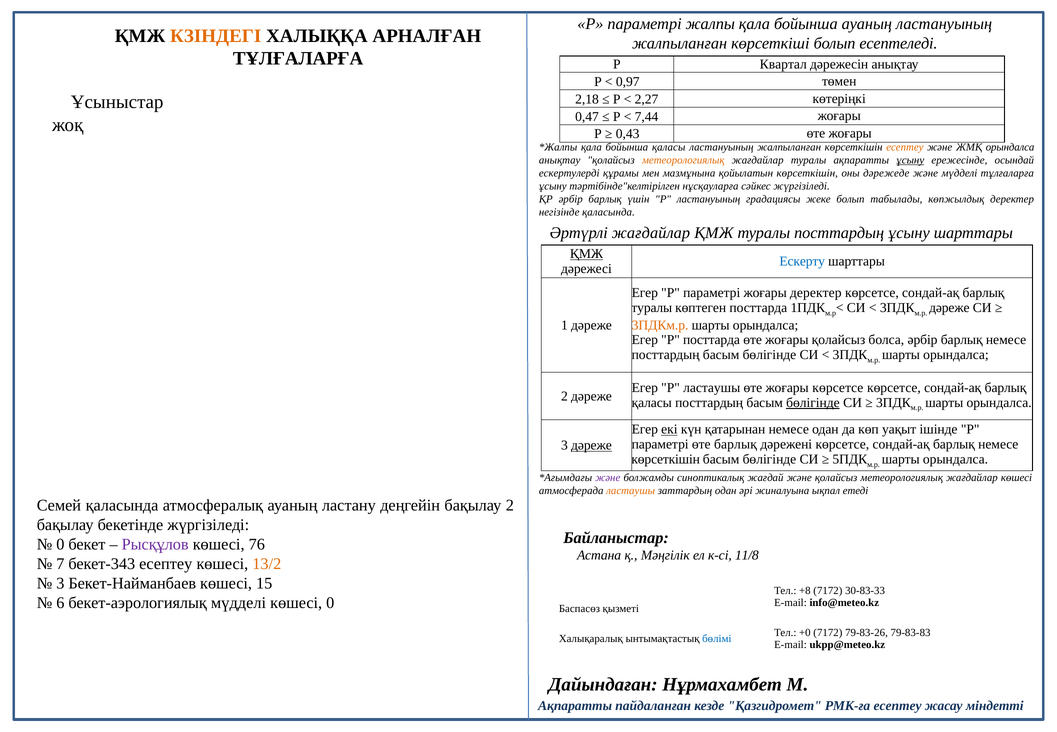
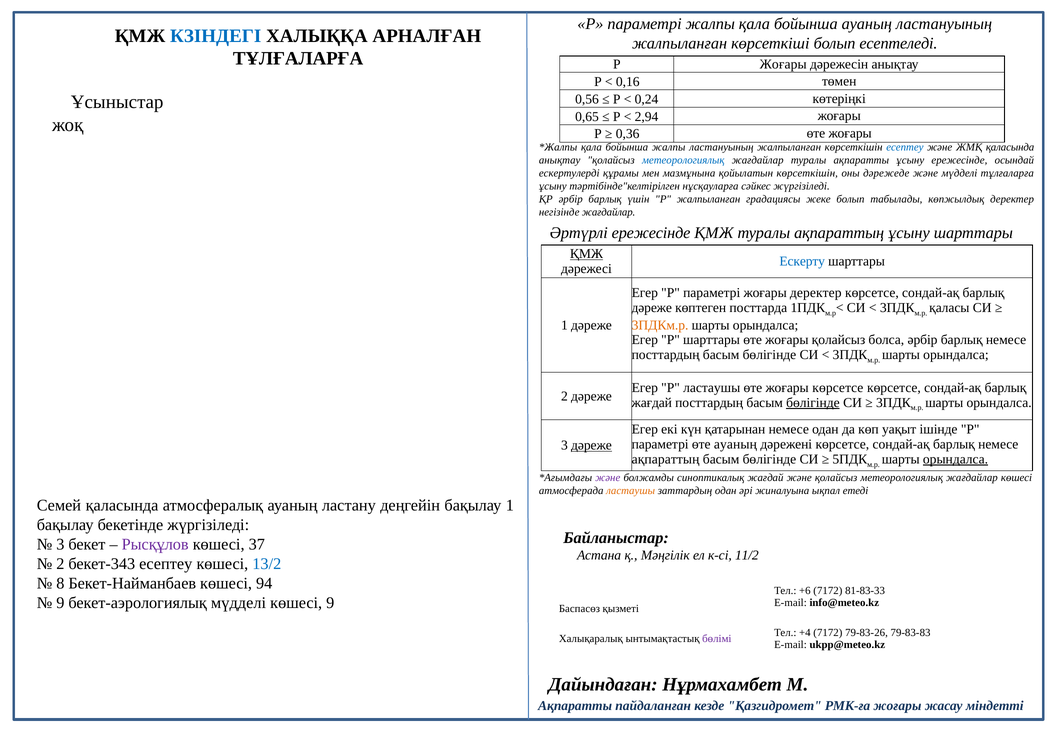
КЗІНДЕГІ colour: orange -> blue (216, 36)
Р Квартал: Квартал -> Жоғары (783, 64)
0,97: 0,97 -> 0,16 (628, 82)
2,18: 2,18 -> 0,56 (587, 99)
2,27: 2,27 -> 0,24 (647, 99)
0,47: 0,47 -> 0,65 (587, 116)
7,44: 7,44 -> 2,94 (647, 116)
0,43: 0,43 -> 0,36 (628, 134)
бойынша қаласы: қаласы -> жалпы (669, 147)
есептеу colour: orange -> blue (905, 147)
ЖМҚ орындалса: орындалса -> қаласында (1010, 147)
метеорологиялық colour: orange -> blue (683, 160)
ұсыну underline: present -> none (910, 160)
Р ластануының: ластануының -> жалпыланған (709, 199)
негізінде қаласында: қаласында -> жағдайлар (609, 212)
Әртүрлі жағдайлар: жағдайлар -> ережесінде (651, 233)
туралы посттардың: посттардың -> ақпараттың (839, 233)
туралы: туралы -> дәреже (652, 308)
дәреже: дәреже -> қаласы (949, 308)
P посттарда: посттарда -> шарттары (711, 340)
қаласы: қаласы -> жағдай (652, 402)
екі underline: present -> none (669, 429)
өте барлық: барлық -> ауаның (735, 444)
көрсеткішін: көрсеткішін -> ақпараттың (666, 459)
орындалса underline: none -> present (955, 459)
бақылау 2: 2 -> 1 (510, 505)
0: 0 -> 3 (60, 544)
76: 76 -> 37 (257, 544)
11/8: 11/8 -> 11/2 (747, 555)
7: 7 -> 2 (60, 564)
13/2 colour: orange -> blue (267, 564)
3: 3 -> 8 (60, 583)
15: 15 -> 94 (264, 583)
+8: +8 -> +6 (805, 590)
30-83-33: 30-83-33 -> 81-83-33 (865, 590)
6: 6 -> 9 (60, 603)
көшесі 0: 0 -> 9 (330, 603)
+0: +0 -> +4 (805, 633)
бөлімі colour: blue -> purple (717, 639)
РМК-ға есептеу: есептеу -> жоғары (898, 706)
